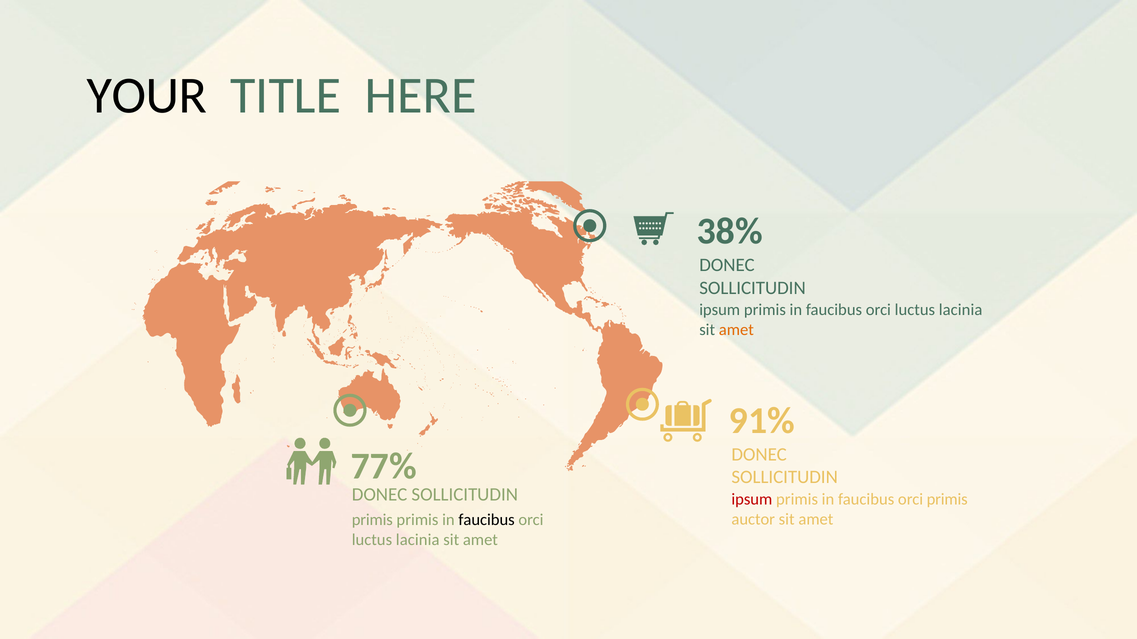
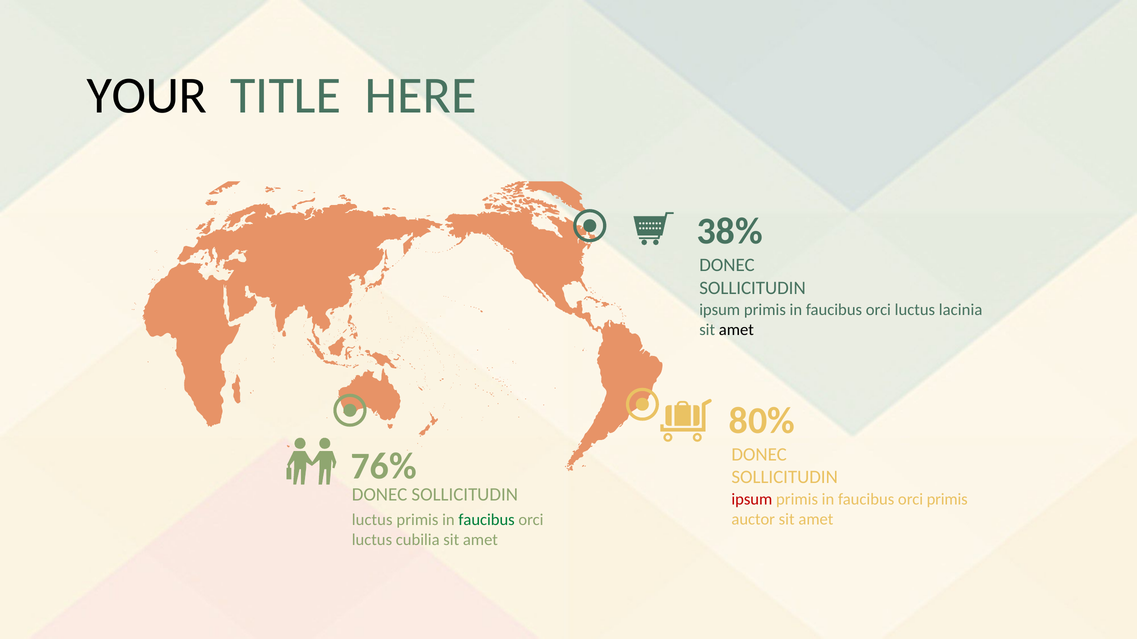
amet colour: orange -> black (736, 330)
91%: 91% -> 80% (762, 421)
77%: 77% -> 76% (384, 467)
primis: primis -> luctus (372, 520)
faucibus colour: black -> green (487, 520)
lacinia: lacinia -> cubilia (418, 540)
